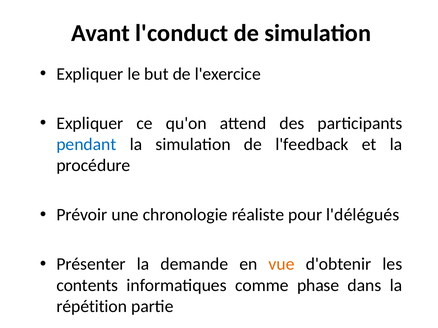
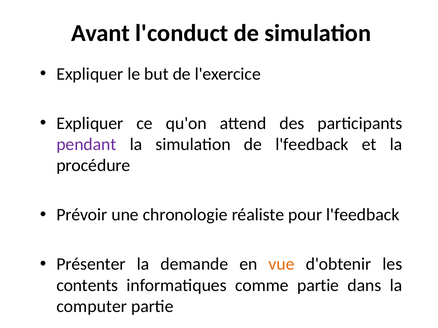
pendant colour: blue -> purple (86, 145)
pour l'délégués: l'délégués -> l'feedback (363, 215)
comme phase: phase -> partie (318, 286)
répétition: répétition -> computer (92, 307)
